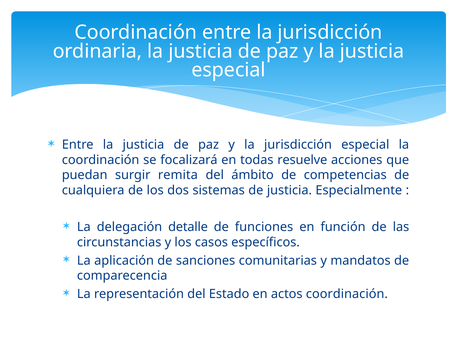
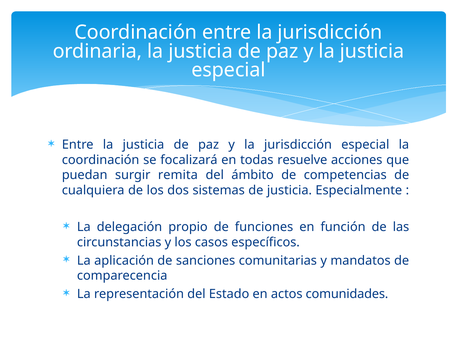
detalle: detalle -> propio (188, 227)
actos coordinación: coordinación -> comunidades (347, 294)
